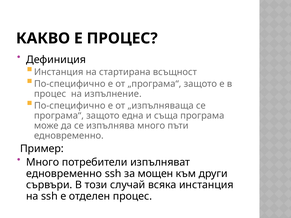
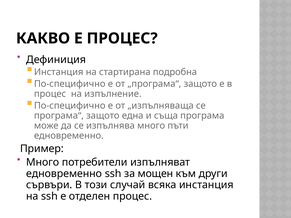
всъщност: всъщност -> подробна (175, 72)
